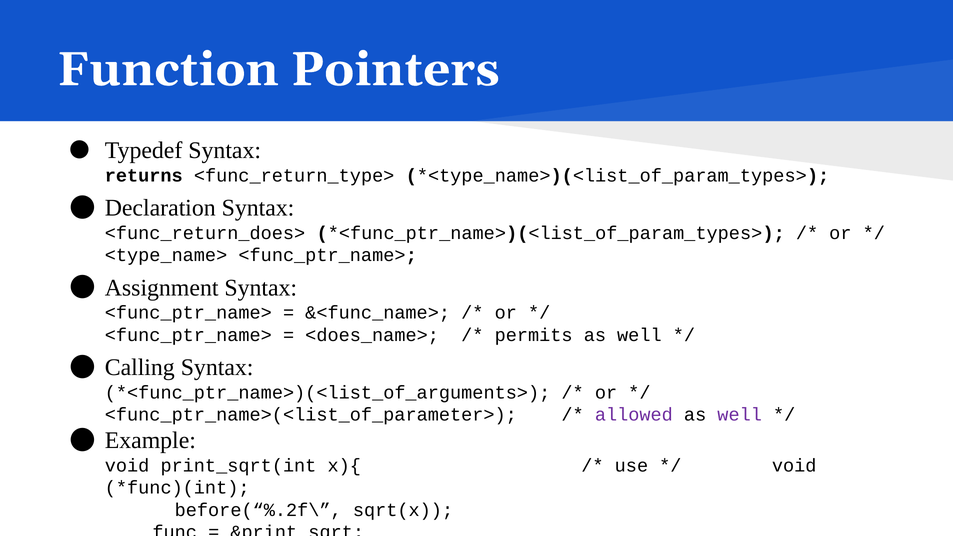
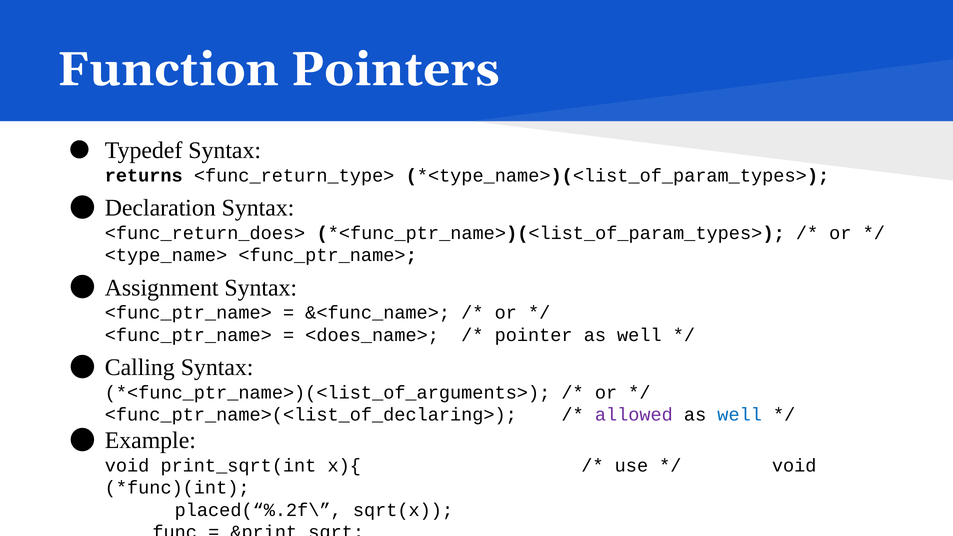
permits: permits -> pointer (534, 335)
<func_ptr_name>(<list_of_parameter>: <func_ptr_name>(<list_of_parameter> -> <func_ptr_name>(<list_of_declaring> (311, 415)
well colour: purple -> blue (740, 415)
before(“%.2f\: before(“%.2f\ -> placed(“%.2f\ (258, 510)
